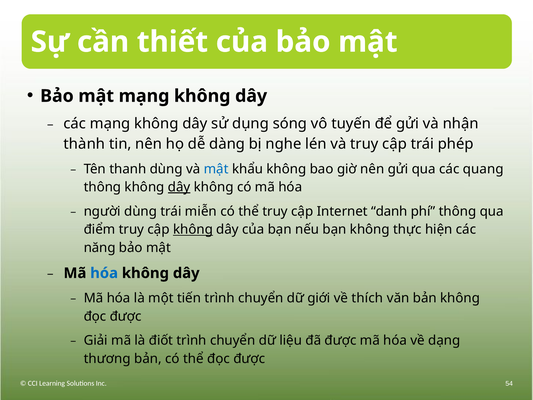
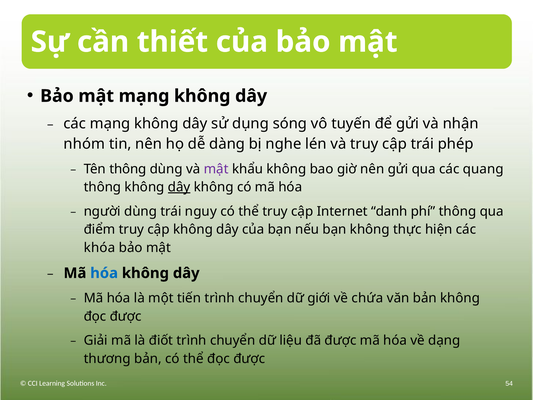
thành: thành -> nhóm (84, 144)
Tên thanh: thanh -> thông (128, 169)
mật colour: blue -> purple (216, 169)
miễn: miễn -> nguy (201, 211)
không underline: present -> none (193, 229)
năng: năng -> khóa (100, 248)
thích: thích -> chứa (367, 298)
